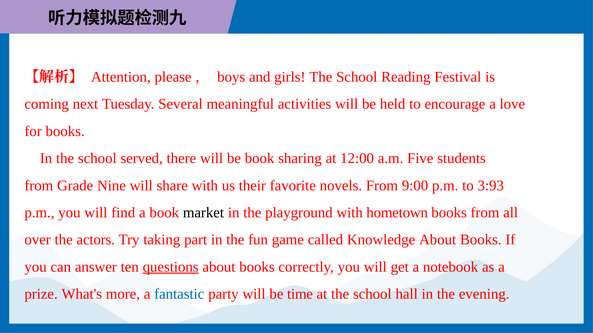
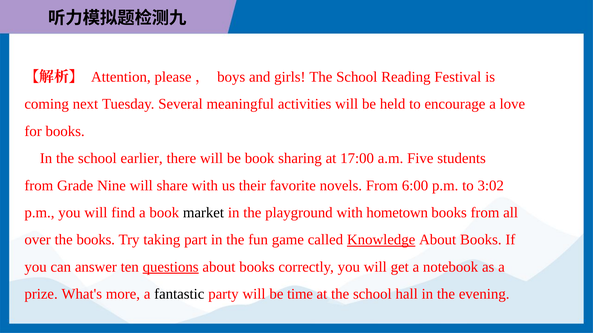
served: served -> earlier (142, 159)
12:00: 12:00 -> 17:00 (357, 159)
9:00: 9:00 -> 6:00 (415, 186)
3:93: 3:93 -> 3:02 (491, 186)
the actors: actors -> books (96, 240)
Knowledge underline: none -> present (381, 240)
fantastic colour: blue -> black (179, 294)
